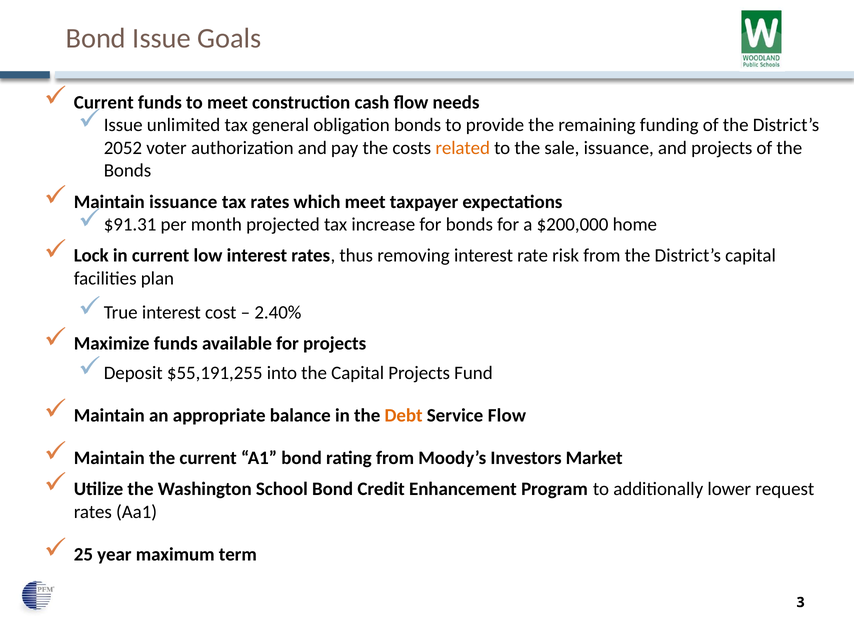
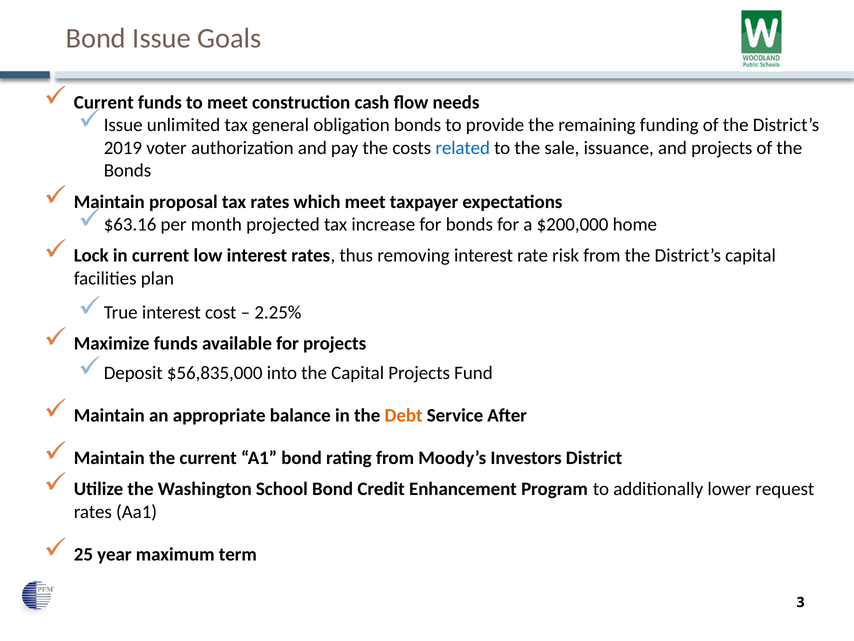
2052: 2052 -> 2019 (123, 148)
related colour: orange -> blue (463, 148)
Maintain issuance: issuance -> proposal (183, 202)
$91.31: $91.31 -> $63.16 (130, 224)
2.40%: 2.40% -> 2.25% (278, 312)
$55,191,255: $55,191,255 -> $56,835,000 (215, 373)
Service Flow: Flow -> After (507, 415)
Market: Market -> District (594, 458)
